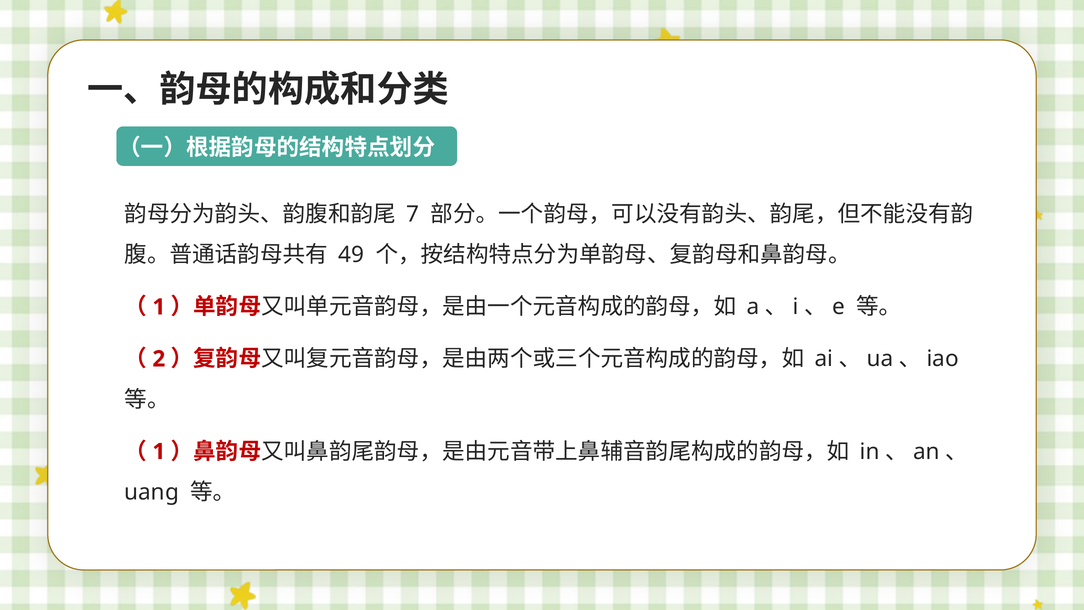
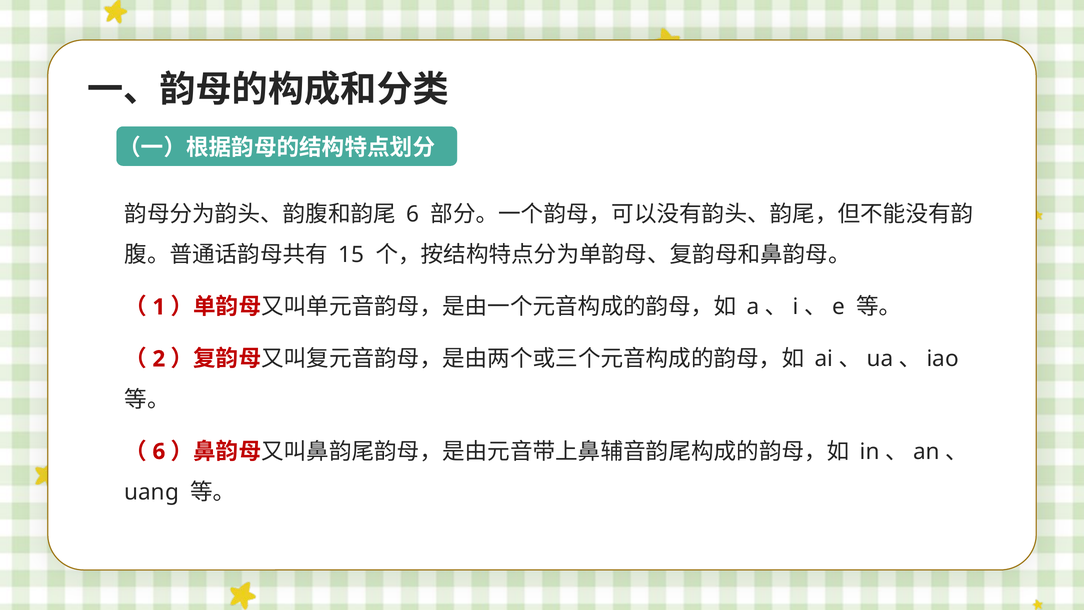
7: 7 -> 6 (413, 214)
49: 49 -> 15 (351, 255)
1: 1 -> 6 (159, 451)
